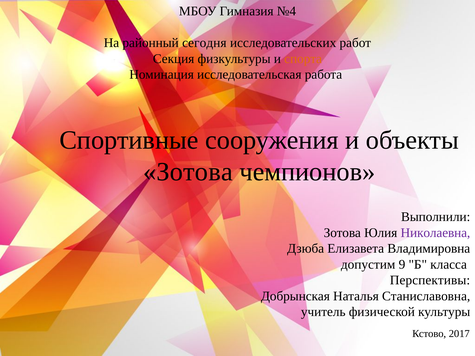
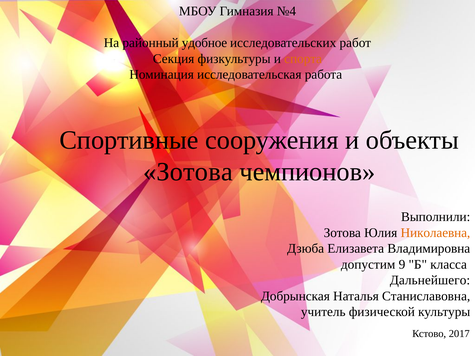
сегодня: сегодня -> удобное (204, 43)
Николаевна colour: purple -> orange (435, 233)
Перспективы: Перспективы -> Дальнейшего (430, 280)
